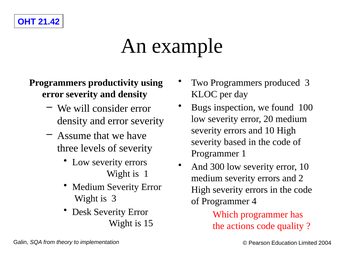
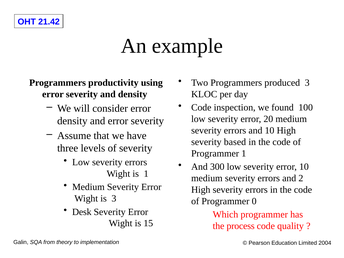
Bugs: Bugs -> Code (201, 108)
4: 4 -> 0 (254, 201)
actions: actions -> process (241, 226)
